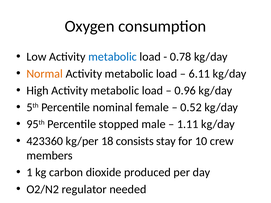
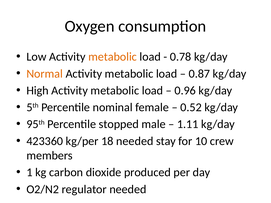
metabolic colour: blue -> orange (113, 57)
6.11: 6.11 -> 0.87 (199, 74)
18 consists: consists -> needed (135, 141)
